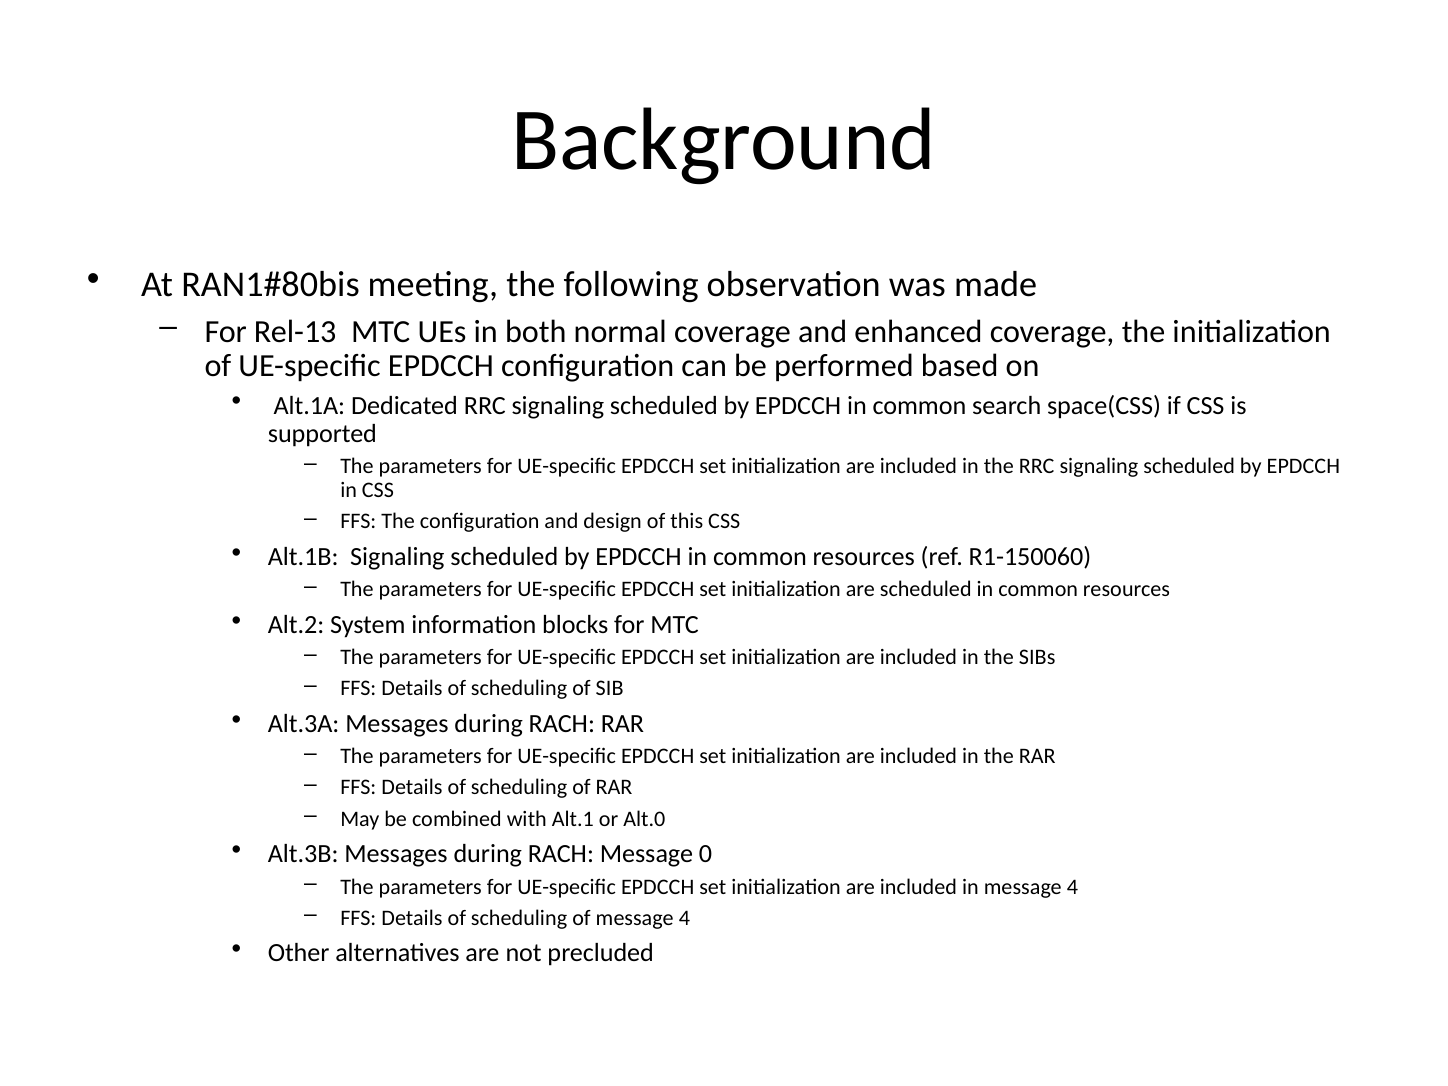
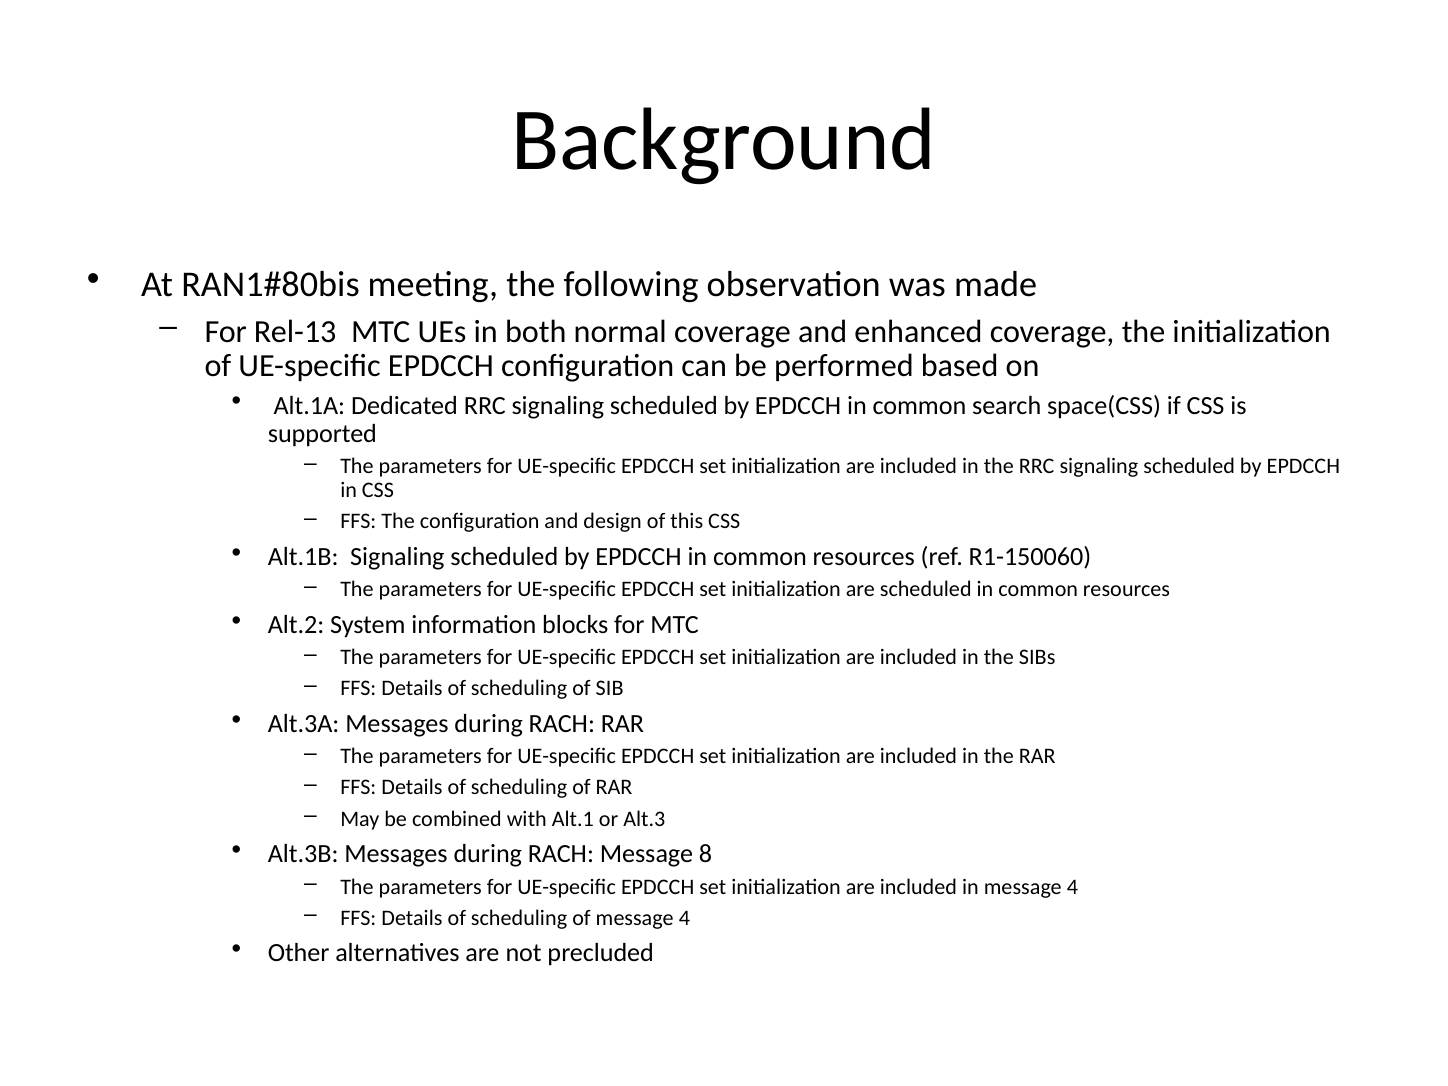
Alt.0: Alt.0 -> Alt.3 (644, 819)
0: 0 -> 8 (705, 854)
